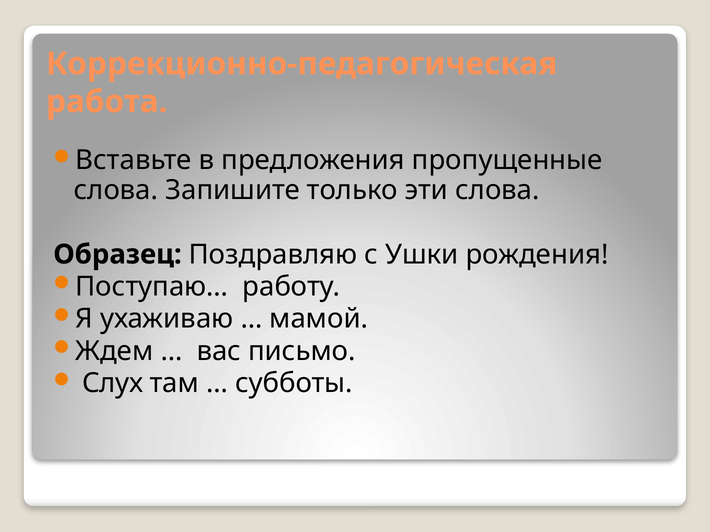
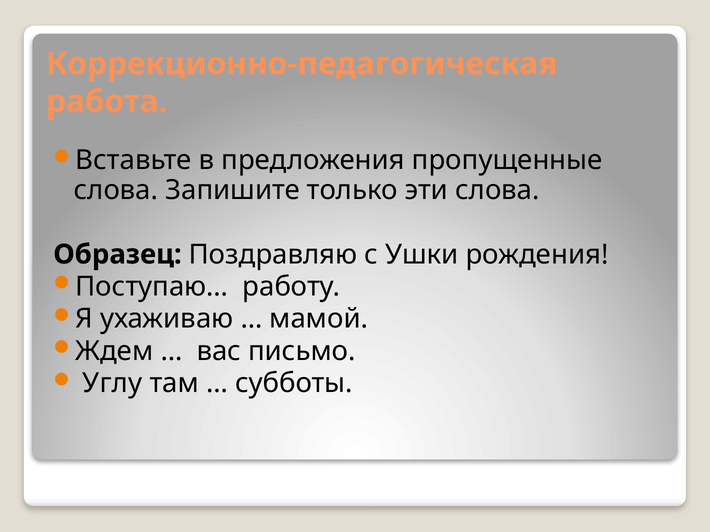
Слух: Слух -> Углу (112, 384)
